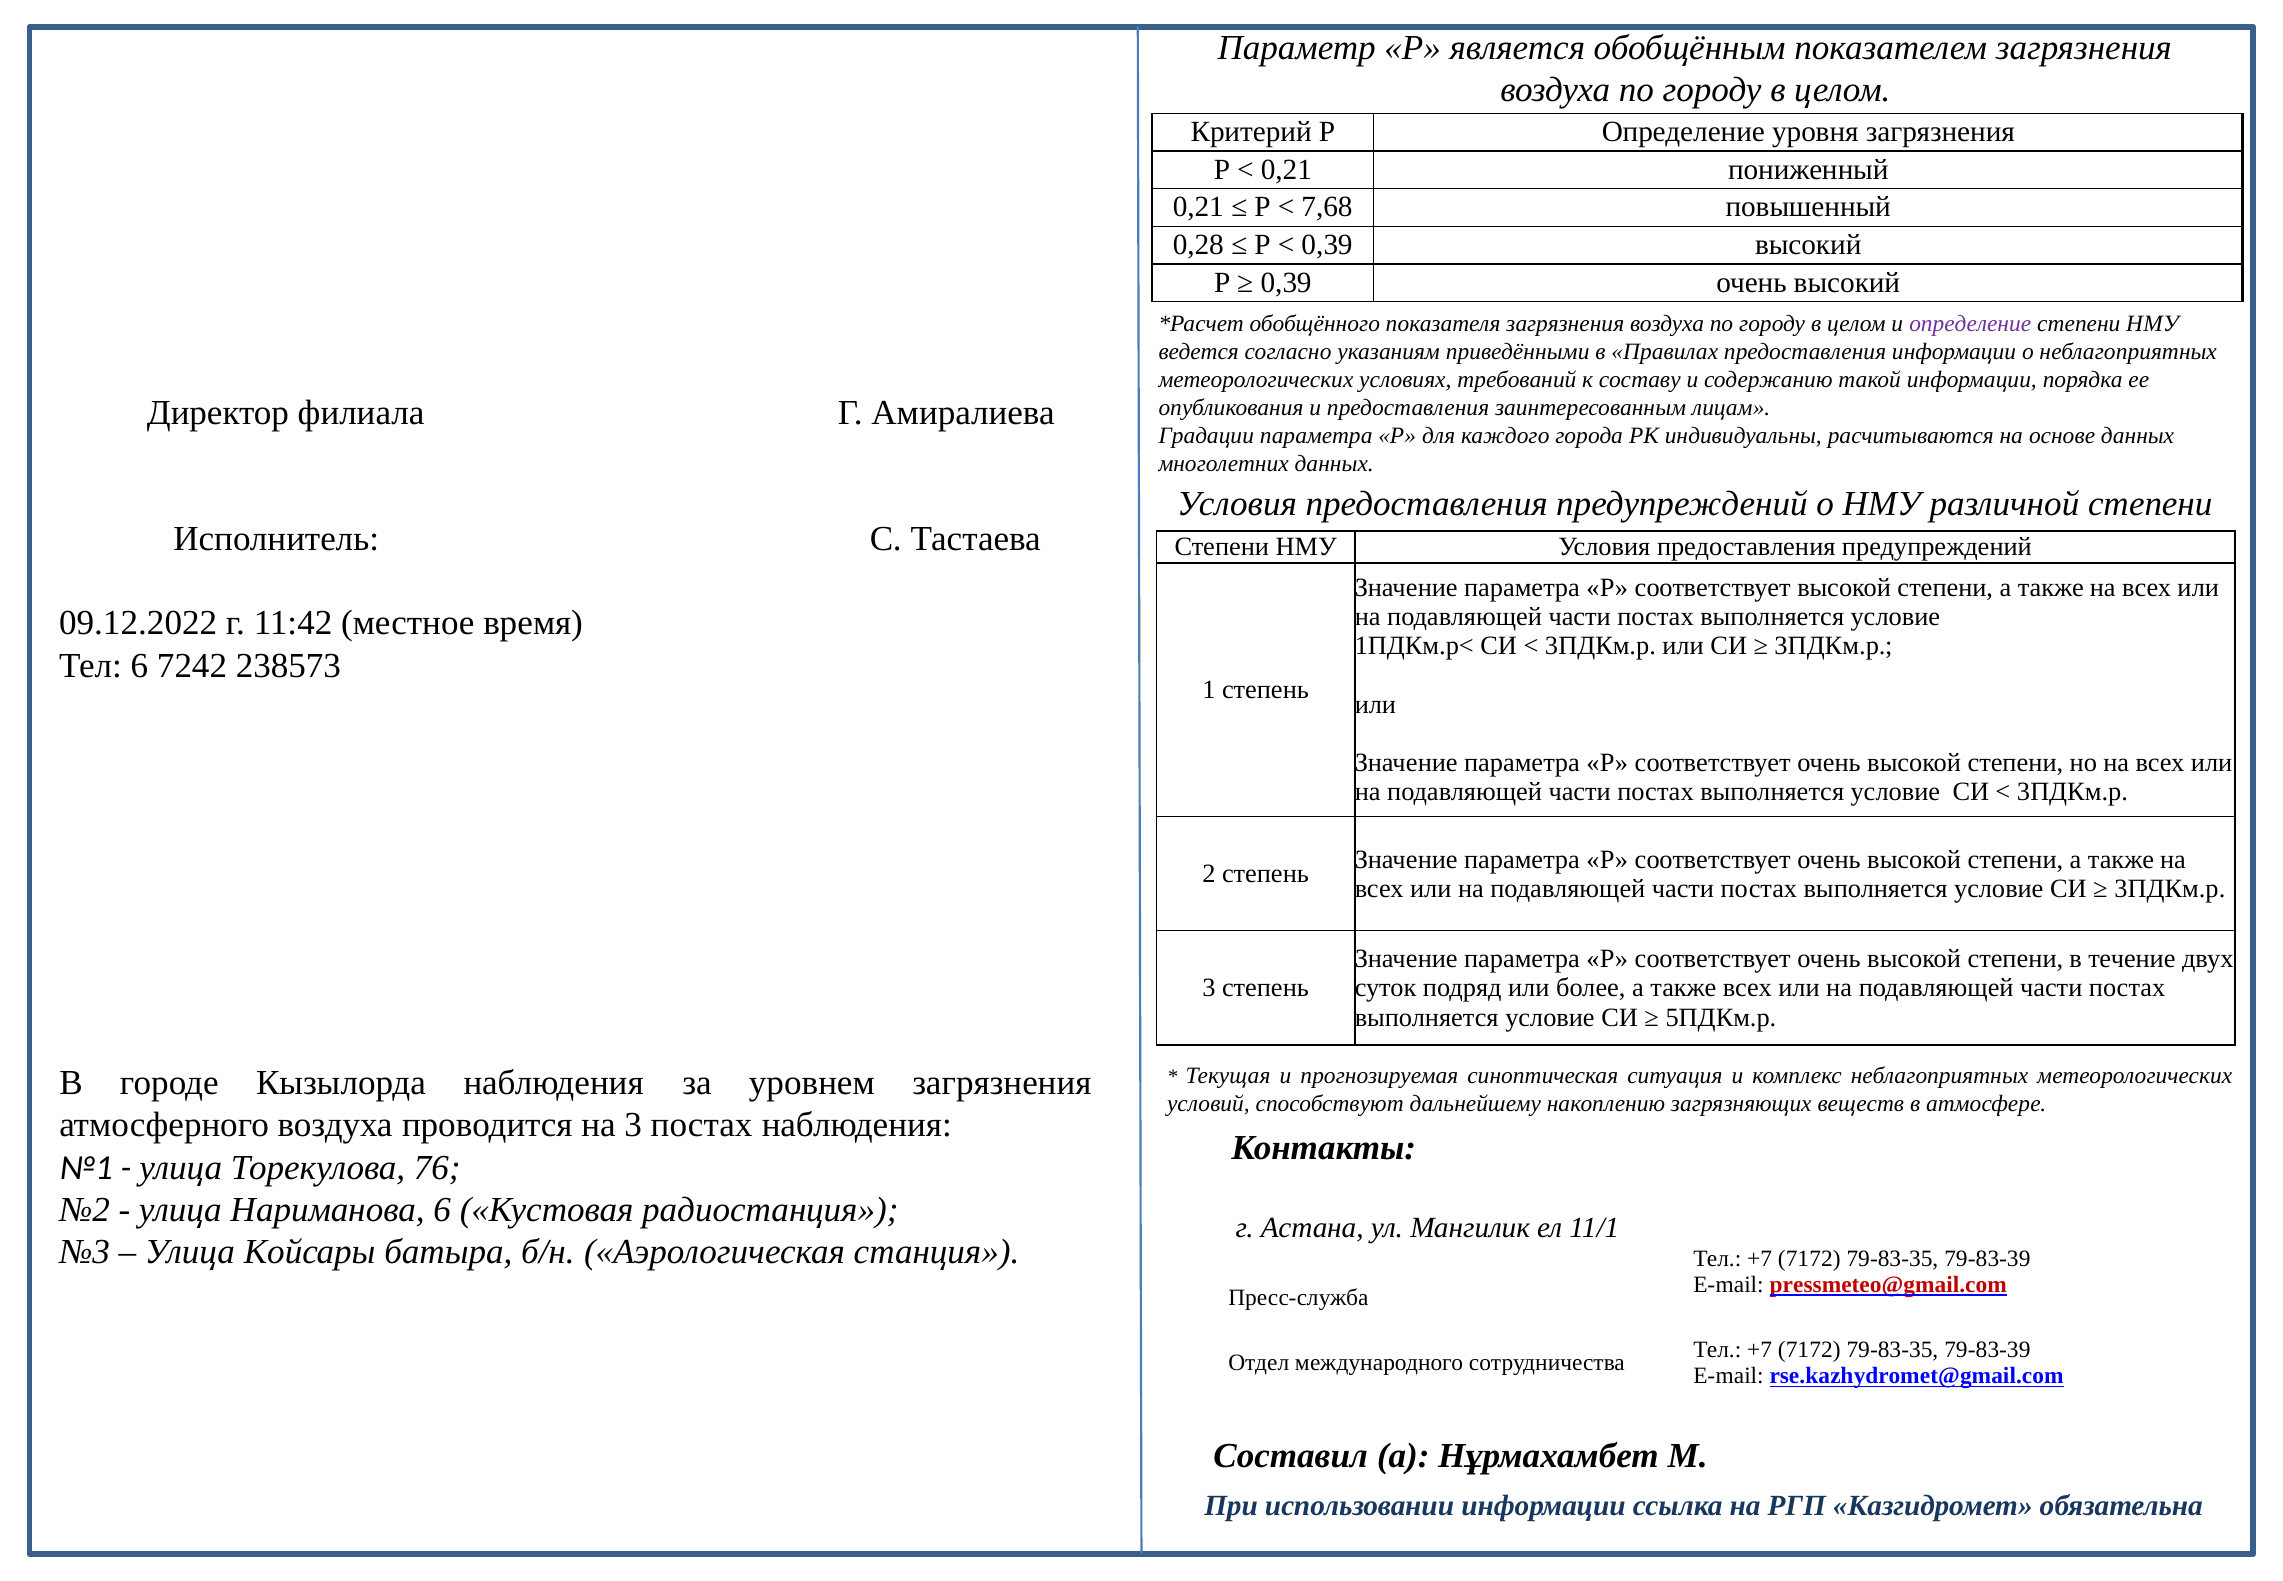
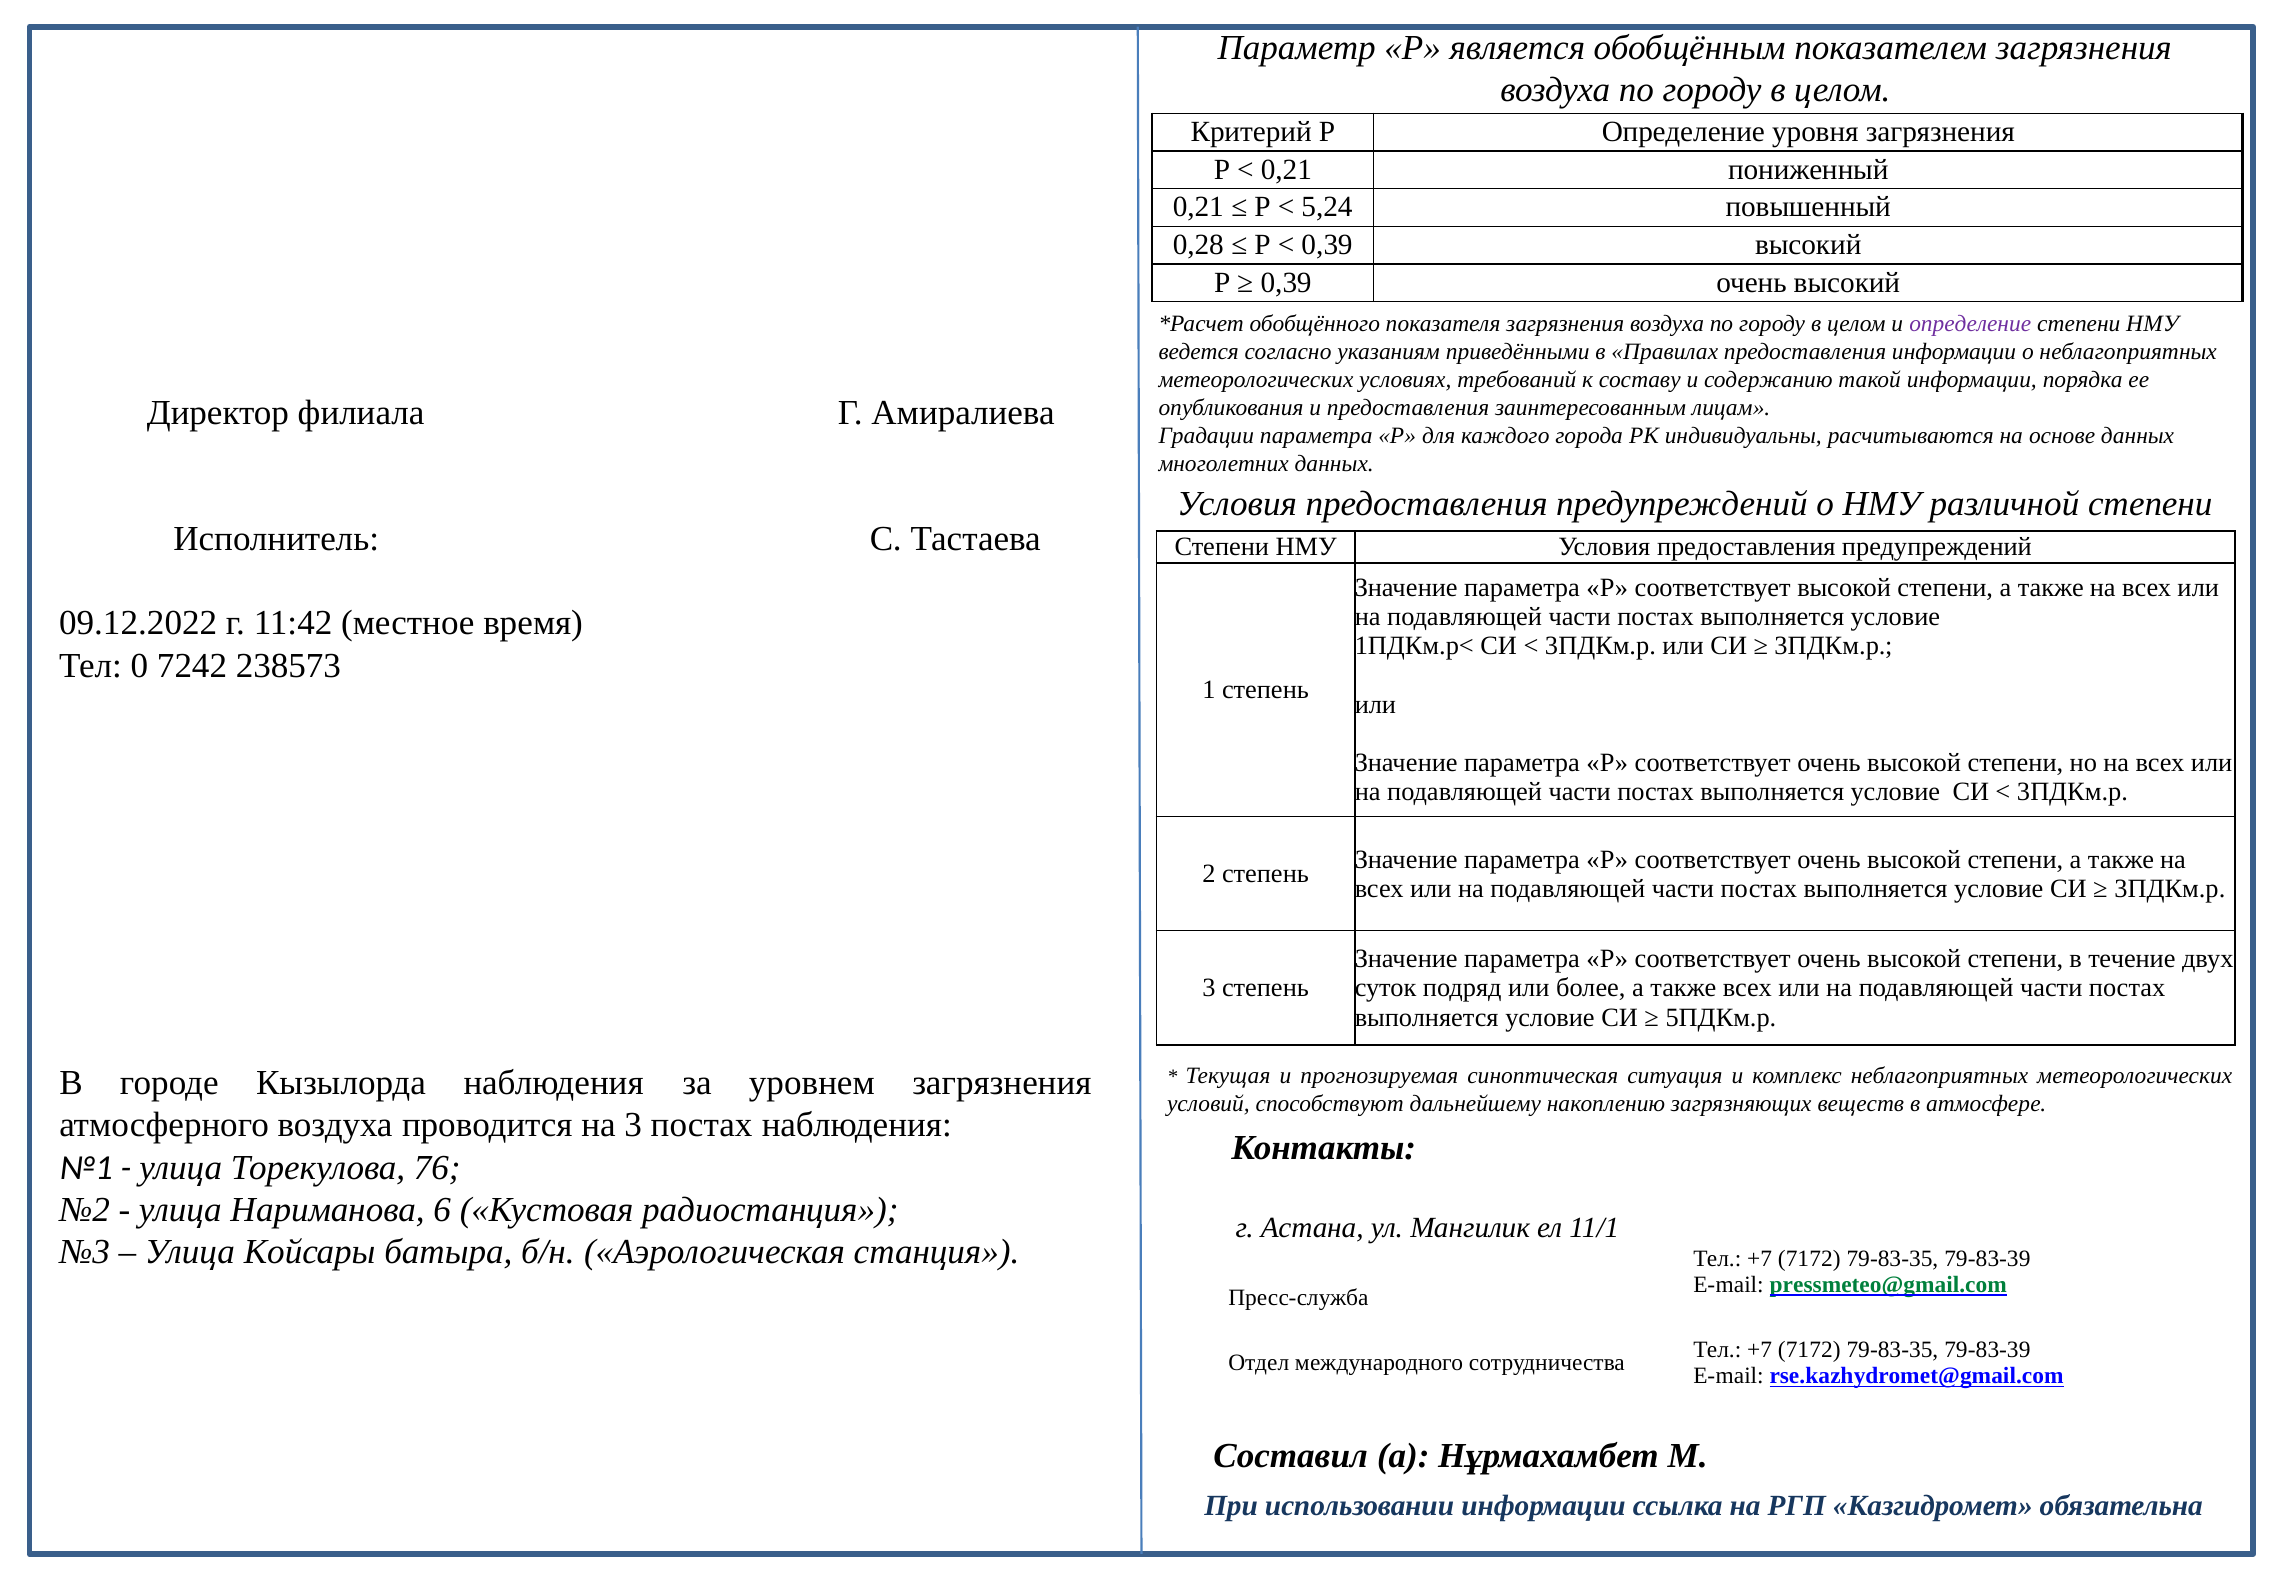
7,68: 7,68 -> 5,24 (1327, 207)
Тел 6: 6 -> 0 (139, 665)
pressmeteo@gmail.com colour: red -> green (1888, 1284)
